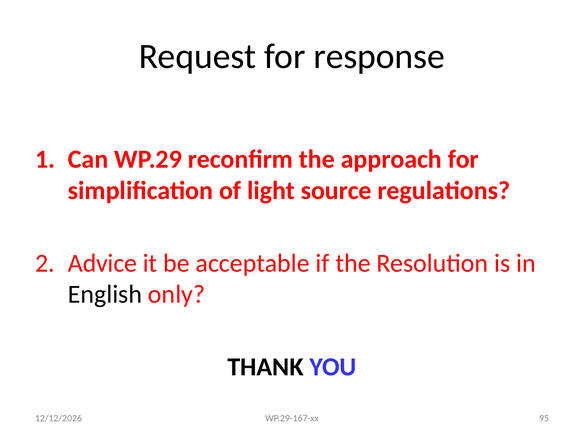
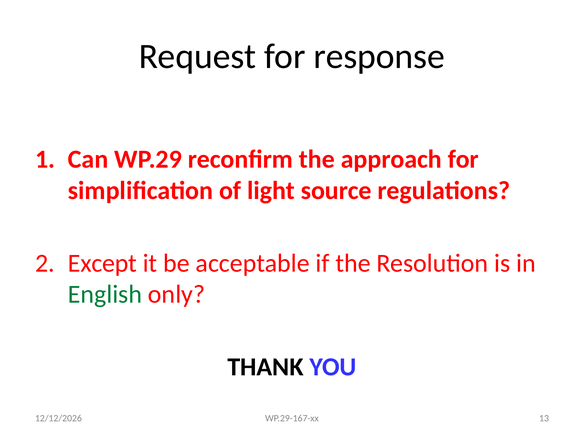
Advice: Advice -> Except (102, 263)
English colour: black -> green (105, 294)
95: 95 -> 13 (544, 418)
